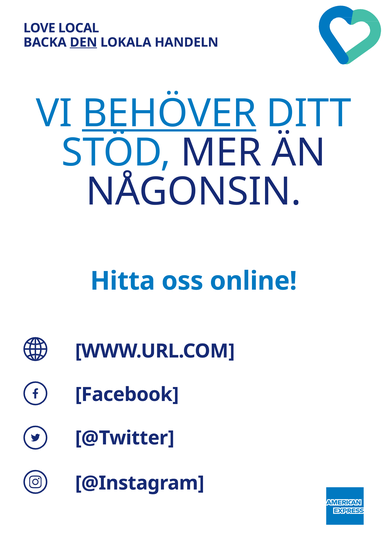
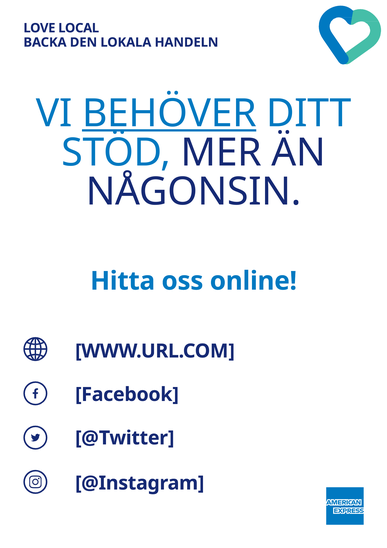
DEN underline: present -> none (83, 42)
